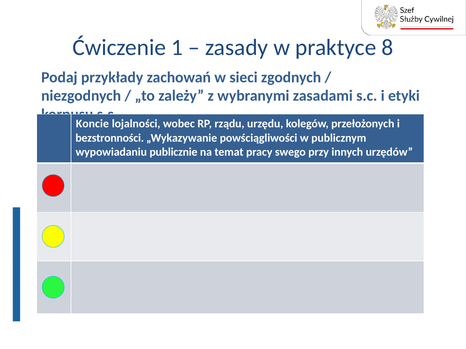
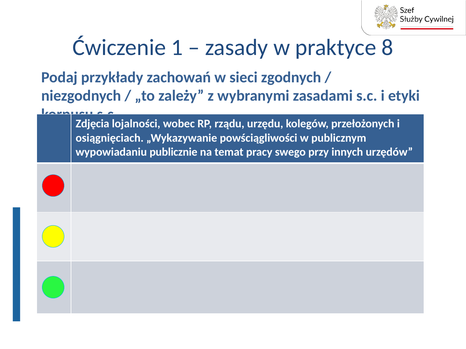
Koncie: Koncie -> Zdjęcia (92, 124)
bezstronności: bezstronności -> osiągnięciach (110, 138)
